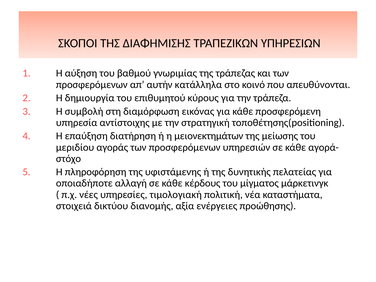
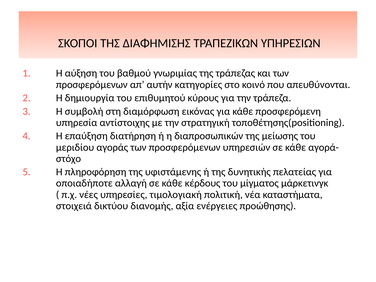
κατάλληλα: κατάλληλα -> κατηγορίες (198, 85)
μειονεκτημάτων: μειονεκτημάτων -> διαπροσωπικών (209, 136)
